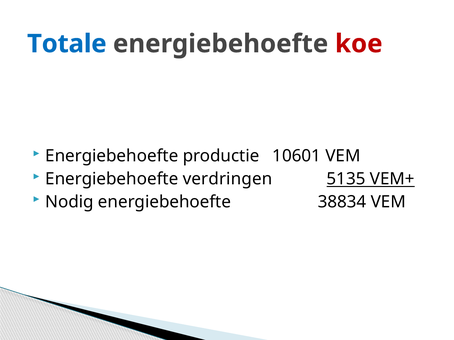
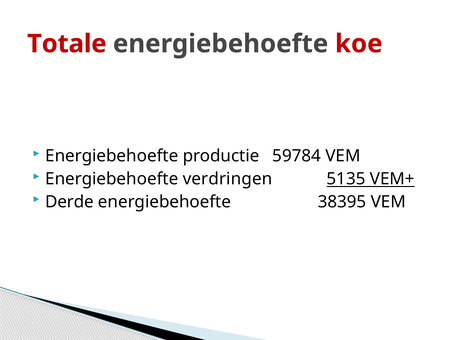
Totale colour: blue -> red (67, 44)
10601: 10601 -> 59784 (297, 156)
Nodig: Nodig -> Derde (70, 202)
38834: 38834 -> 38395 (342, 202)
